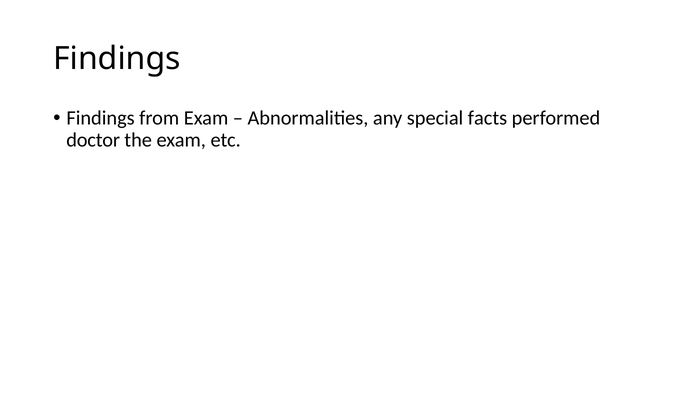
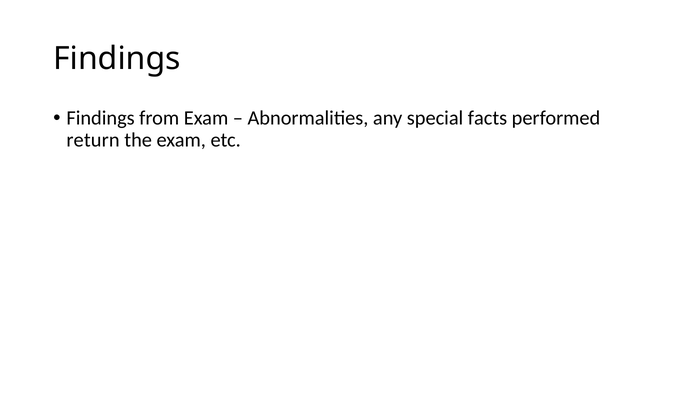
doctor: doctor -> return (93, 140)
